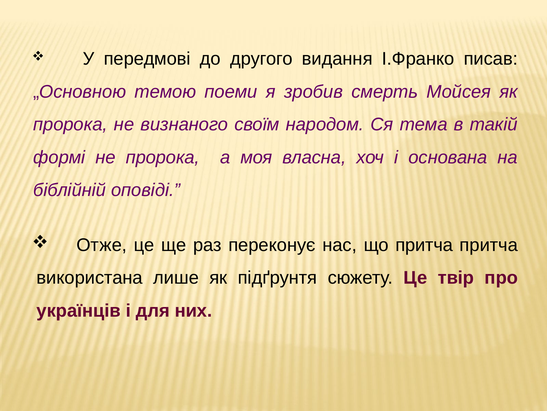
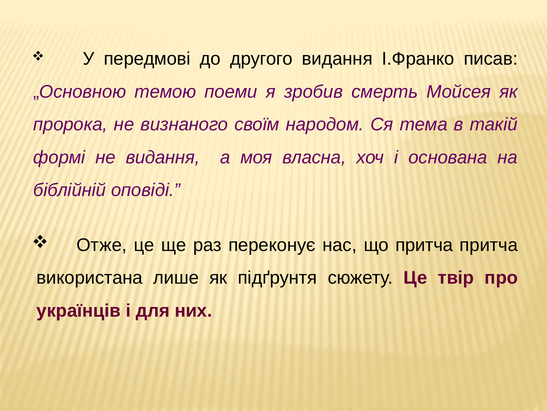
не пророка: пророка -> видання (163, 157)
